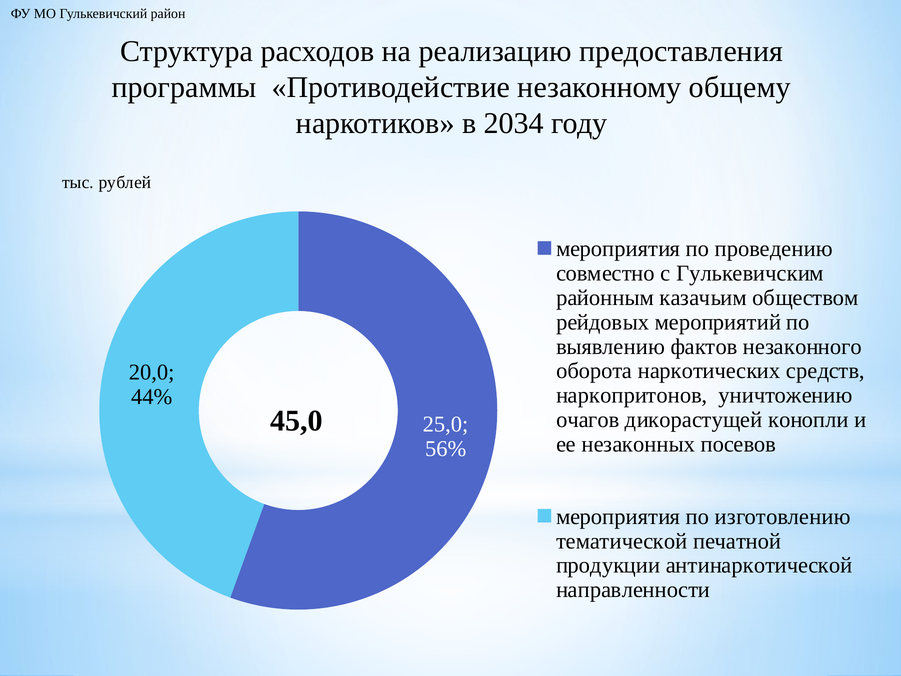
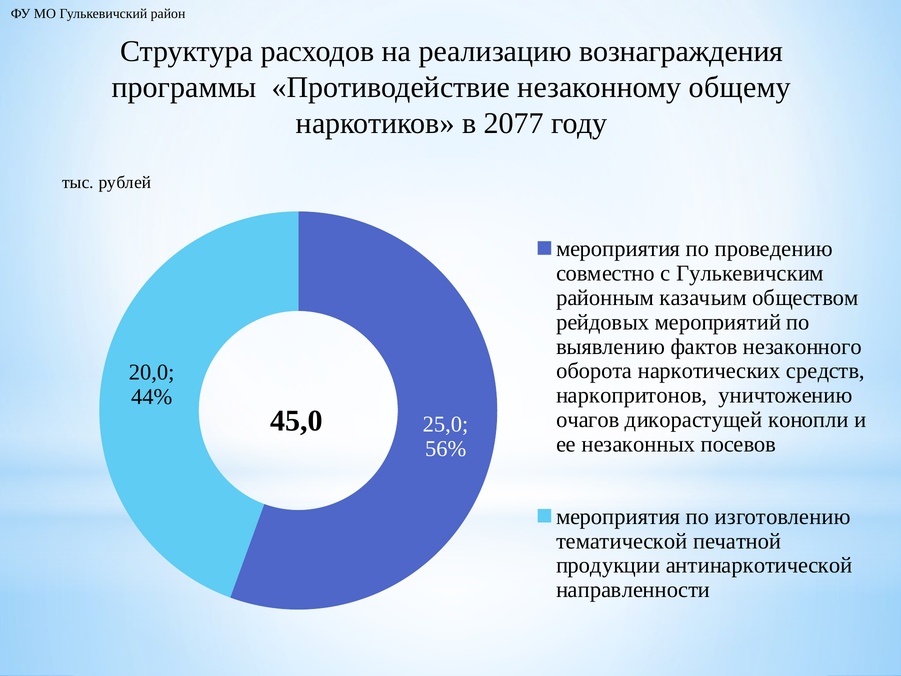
предоставления: предоставления -> вознаграждения (681, 51)
2034: 2034 -> 2077 (514, 124)
